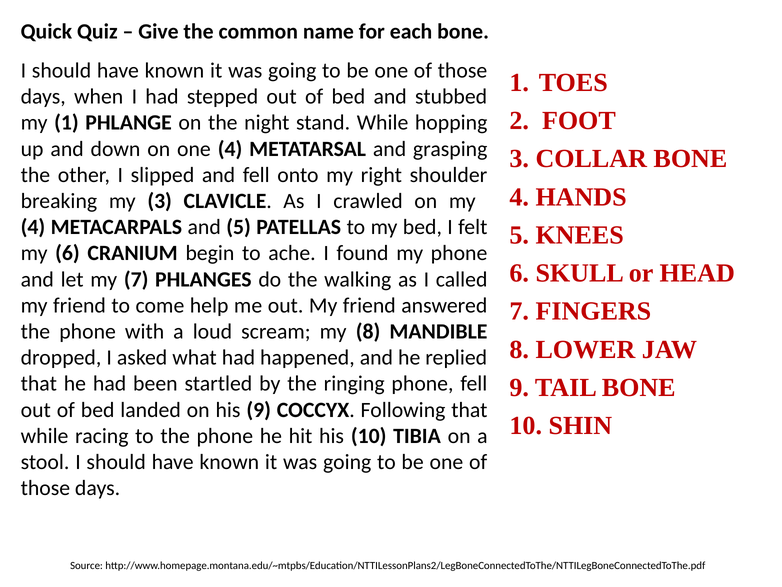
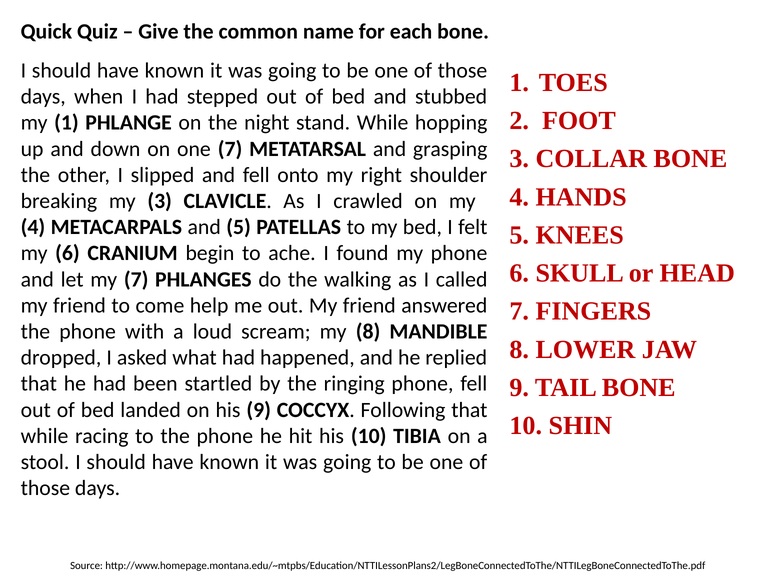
one 4: 4 -> 7 (230, 149)
